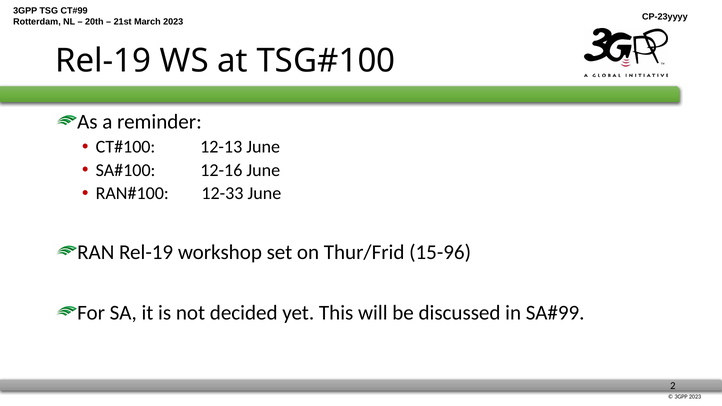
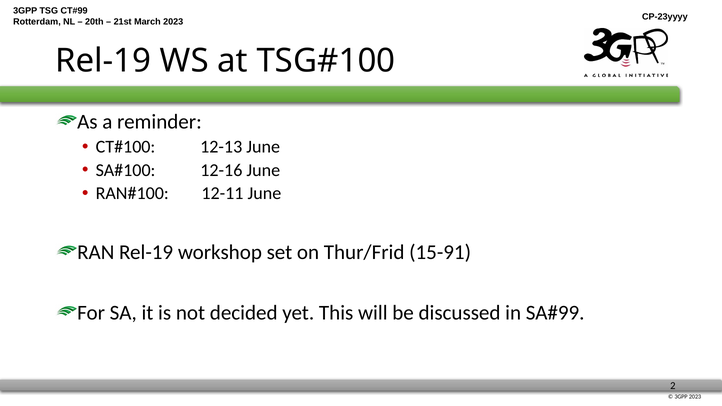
12-33: 12-33 -> 12-11 (222, 193)
15-96: 15-96 -> 15-91 (440, 252)
